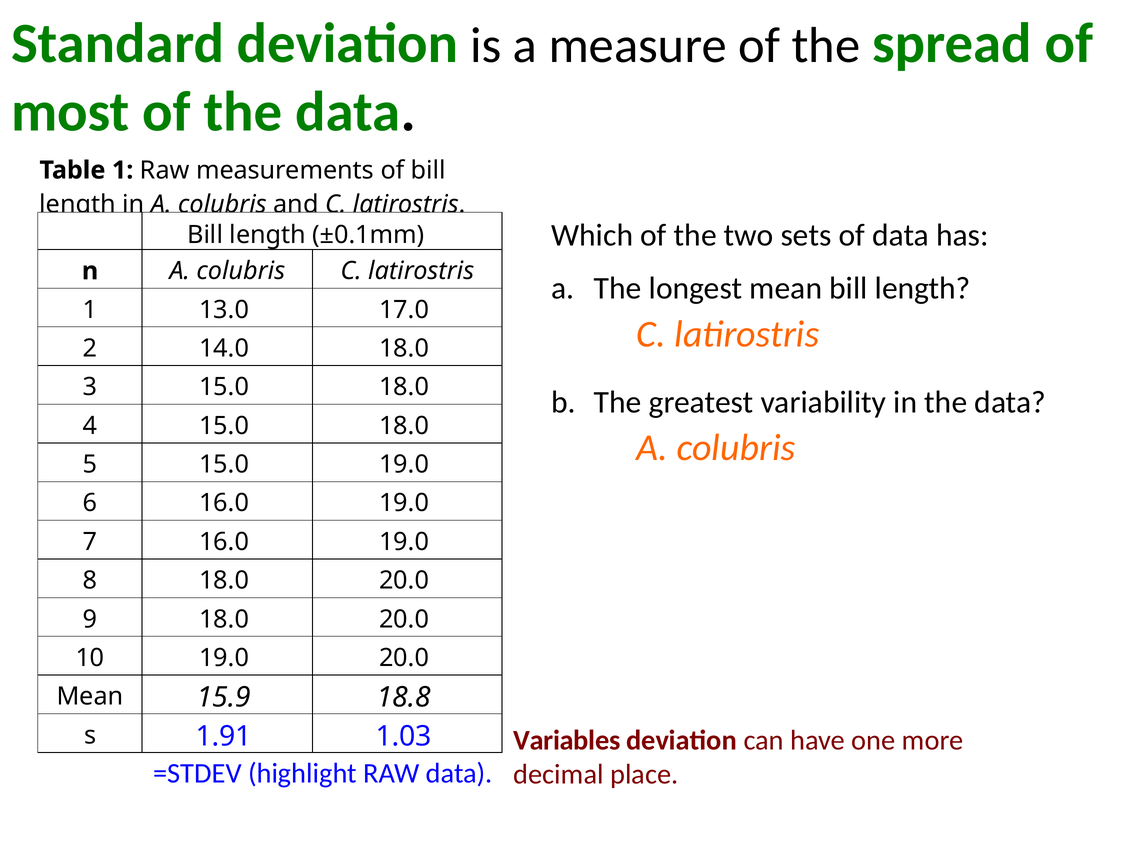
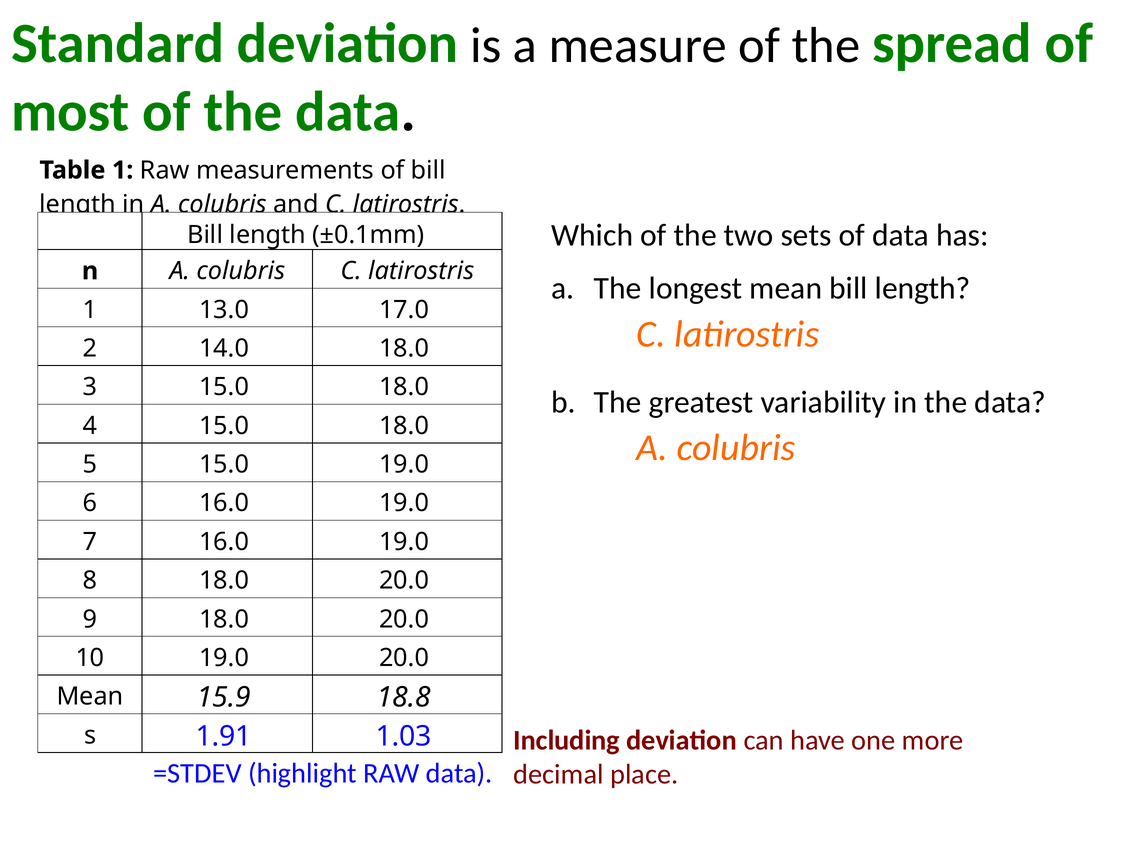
Variables: Variables -> Including (567, 740)
